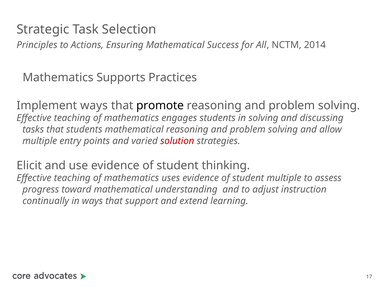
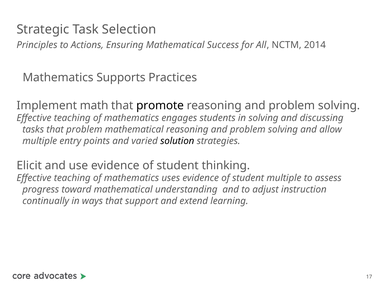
Implement ways: ways -> math (94, 105)
that students: students -> problem (84, 129)
solution colour: red -> black (177, 141)
